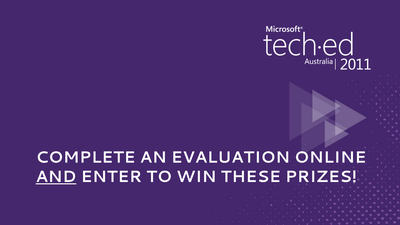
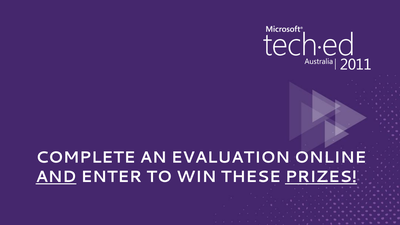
PRIZES underline: none -> present (321, 177)
